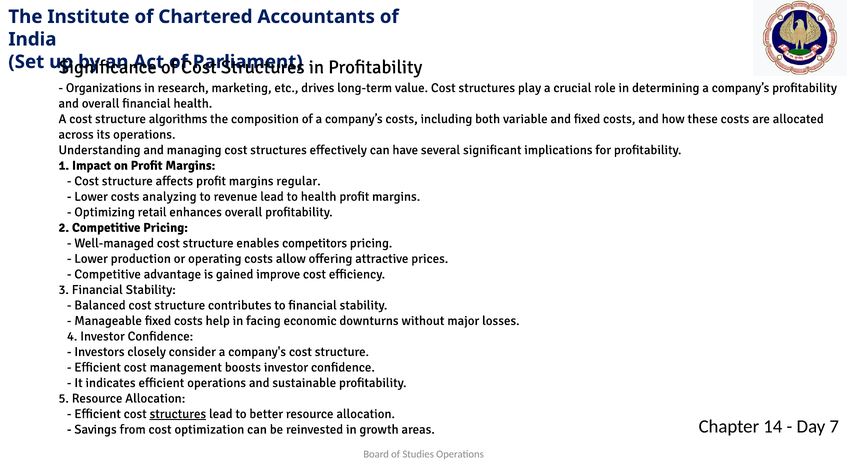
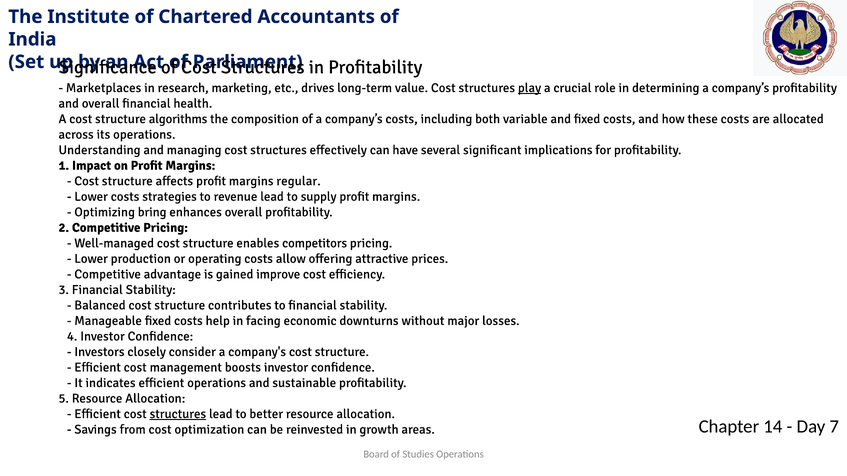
Organizations: Organizations -> Marketplaces (104, 88)
play underline: none -> present (529, 88)
analyzing: analyzing -> strategies (170, 197)
to health: health -> supply (319, 197)
retail: retail -> bring (152, 212)
